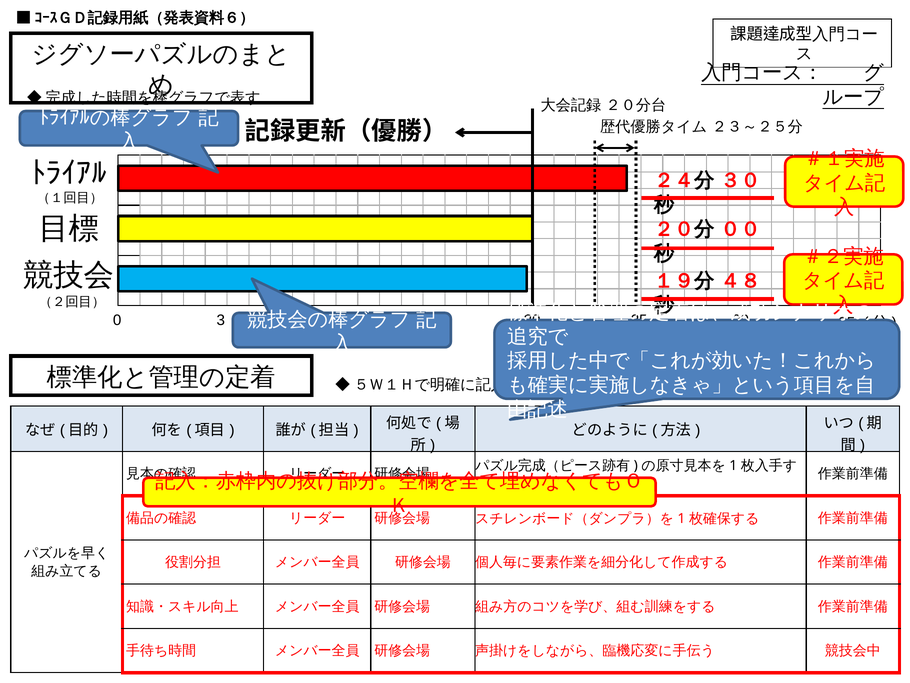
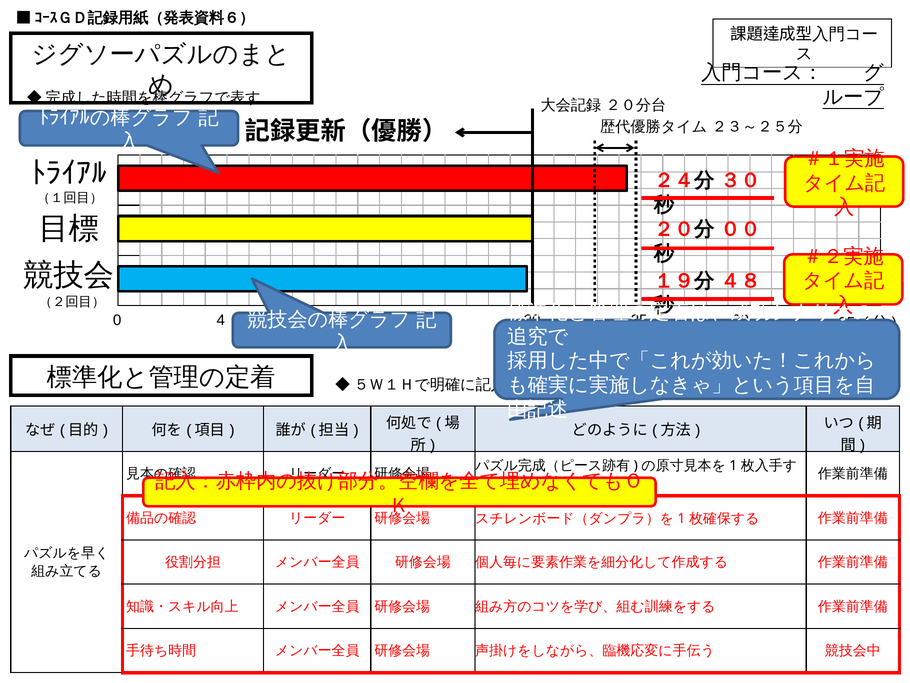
3: 3 -> 4 (221, 320)
